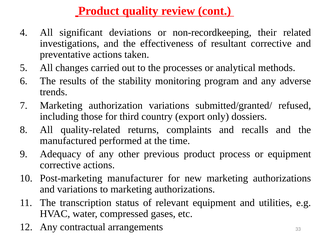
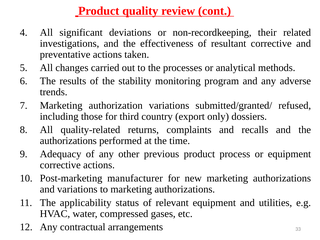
manufactured: manufactured -> authorizations (68, 141)
transcription: transcription -> applicability (86, 203)
